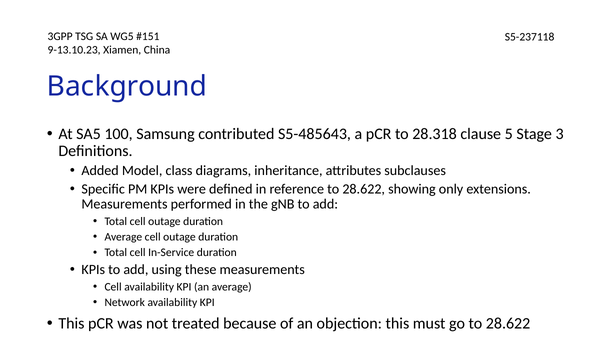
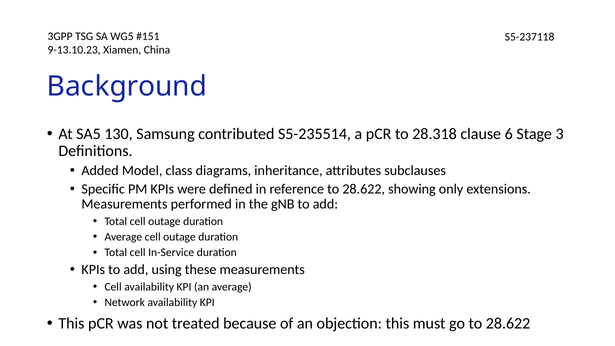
100: 100 -> 130 (119, 134)
S5-485643: S5-485643 -> S5-235514 (314, 134)
5: 5 -> 6 (509, 134)
